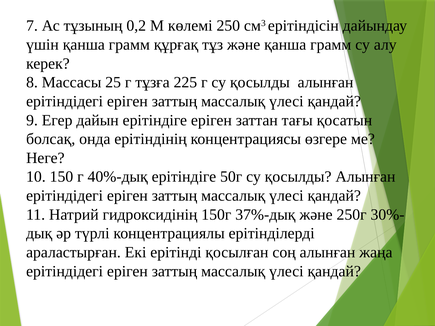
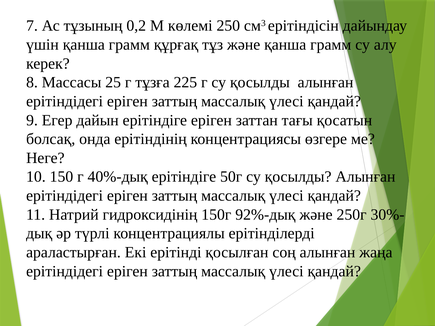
37%-дық: 37%-дық -> 92%-дық (265, 215)
